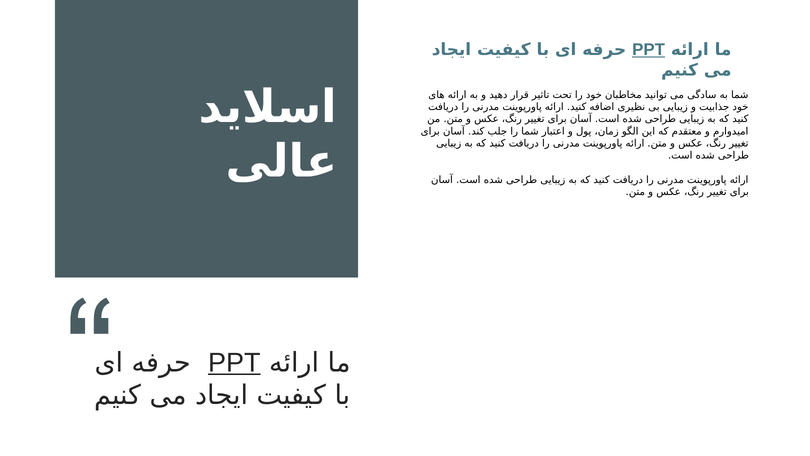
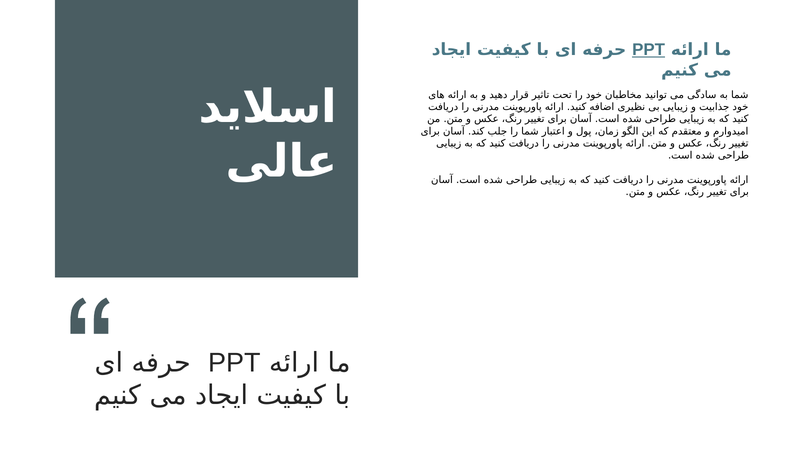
PPT underline: present -> none (234, 362)
